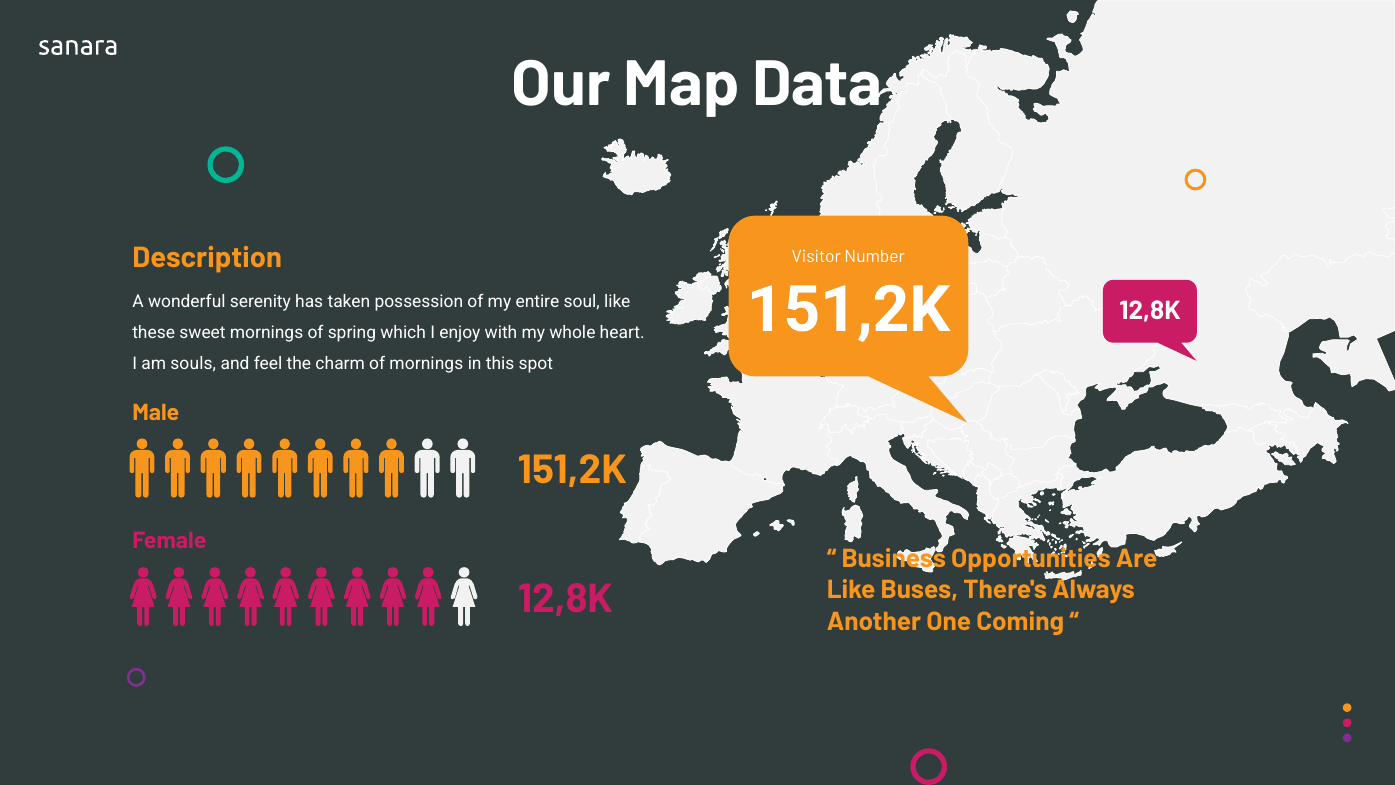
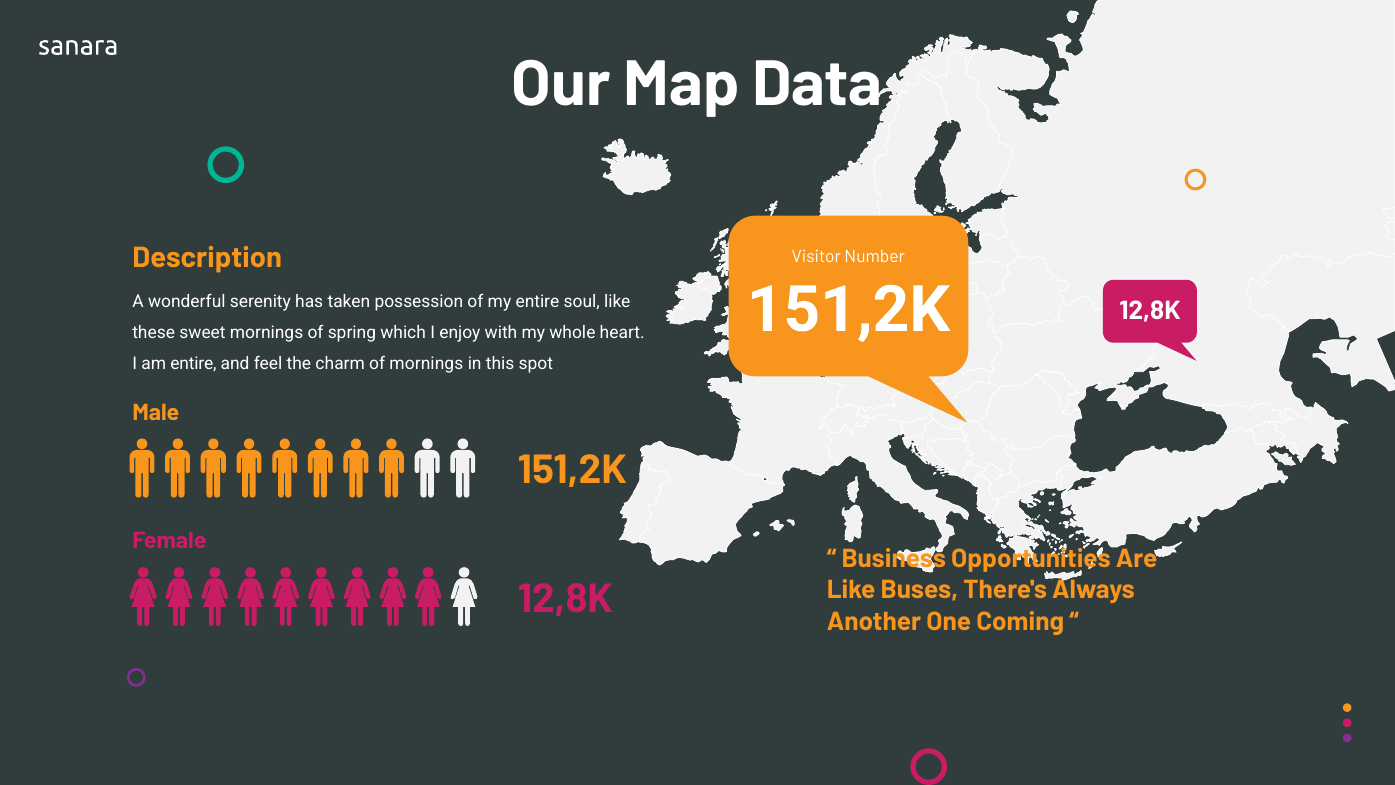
am souls: souls -> entire (193, 364)
